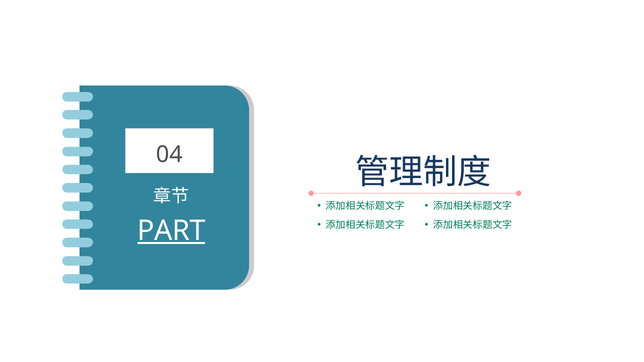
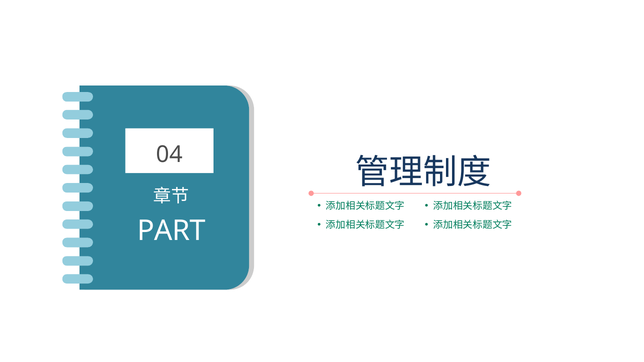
PART underline: present -> none (171, 231)
